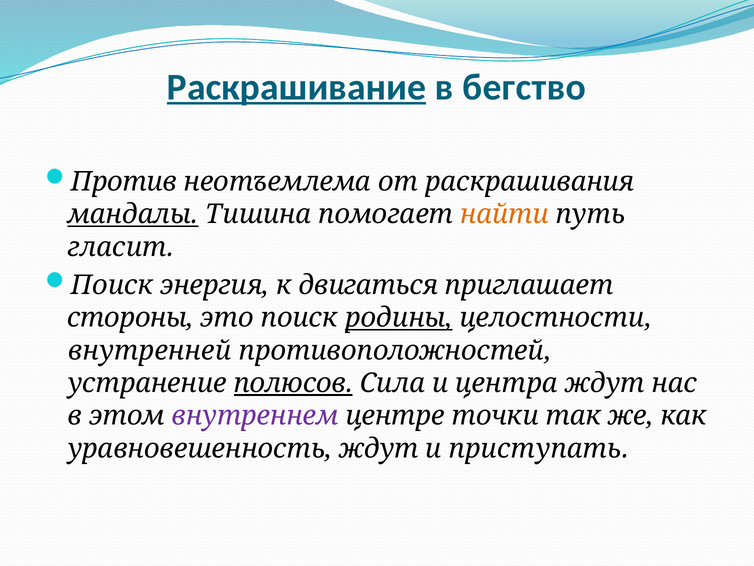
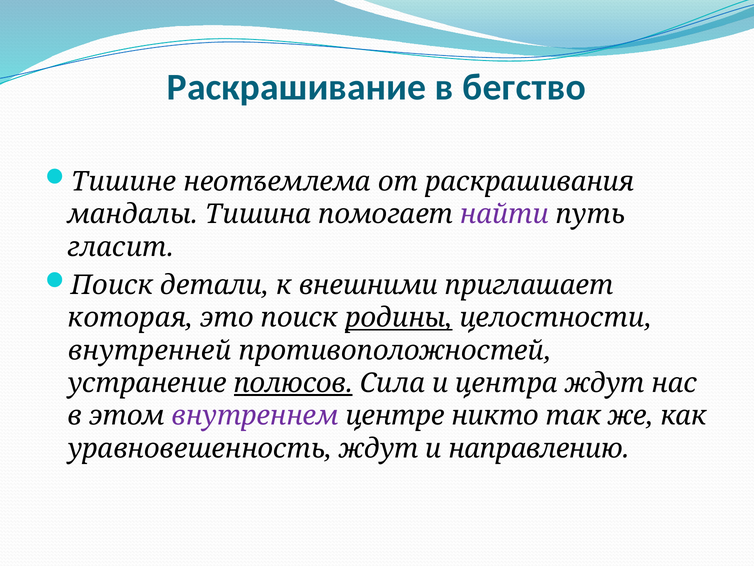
Раскрашивание underline: present -> none (297, 87)
Против: Против -> Тишине (124, 182)
мандалы underline: present -> none (133, 214)
найти colour: orange -> purple (505, 214)
энергия: энергия -> детали (215, 285)
двигаться: двигаться -> внешними (369, 285)
стороны: стороны -> которая (130, 318)
точки: точки -> никто (495, 416)
приступать: приступать -> направлению (539, 448)
